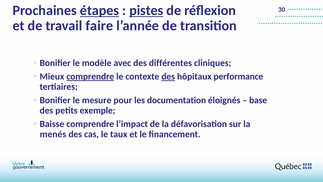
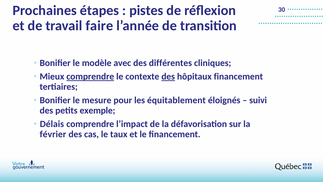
étapes underline: present -> none (100, 10)
pistes underline: present -> none (146, 10)
hôpitaux performance: performance -> financement (238, 76)
documentation: documentation -> équitablement (176, 100)
base: base -> suivi (258, 100)
Baisse: Baisse -> Délais (52, 124)
menés: menés -> février (53, 134)
